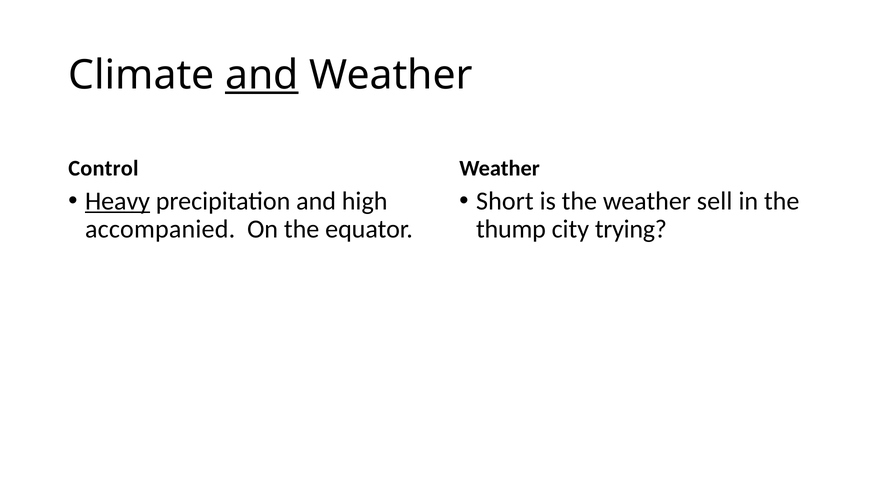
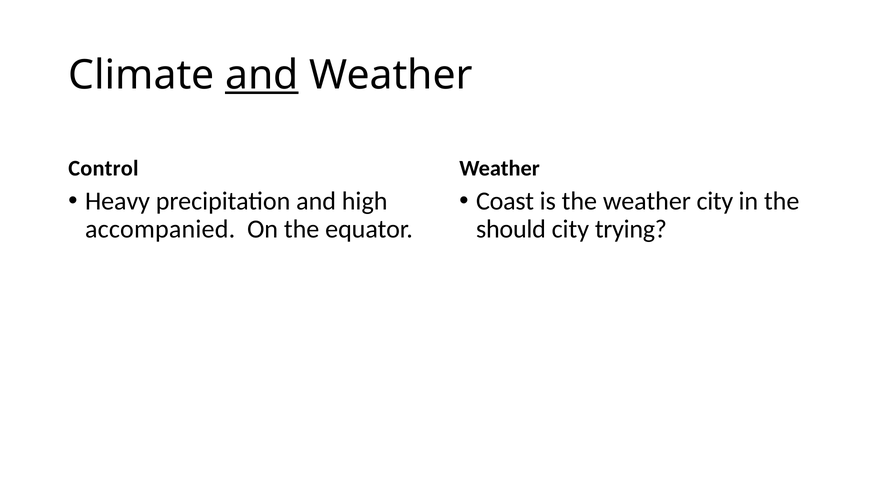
Heavy underline: present -> none (118, 201)
Short: Short -> Coast (505, 201)
weather sell: sell -> city (715, 201)
thump: thump -> should (511, 229)
